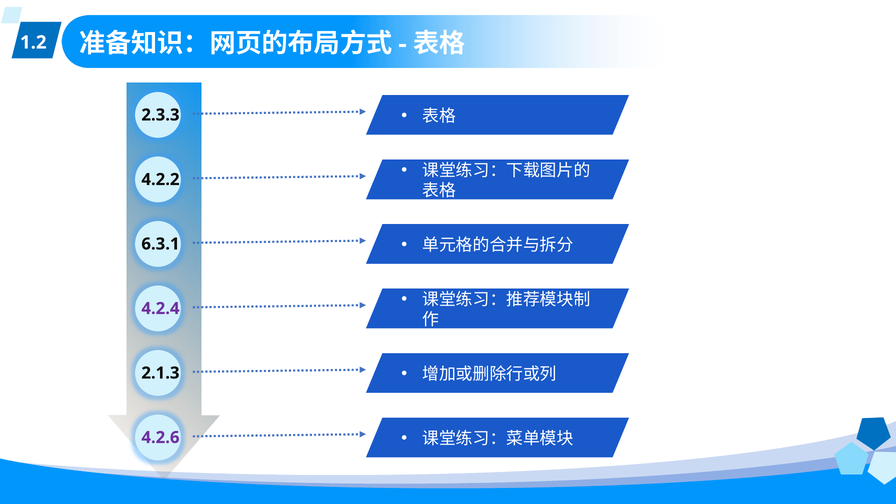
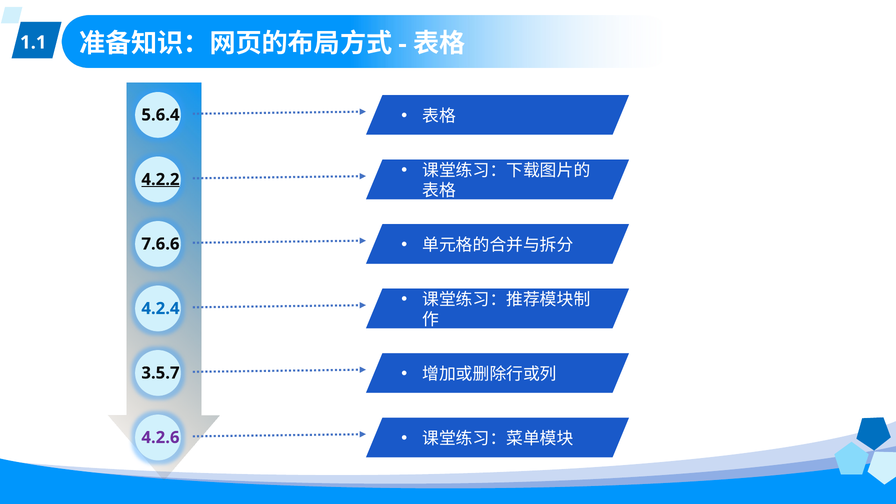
1.2: 1.2 -> 1.1 (33, 42)
2.3.3: 2.3.3 -> 5.6.4 (160, 115)
4.2.2 underline: none -> present (160, 179)
6.3.1: 6.3.1 -> 7.6.6 (160, 244)
4.2.4 colour: purple -> blue (160, 308)
2.1.3: 2.1.3 -> 3.5.7 (160, 373)
